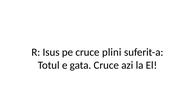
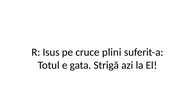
gata Cruce: Cruce -> Strigă (106, 65)
